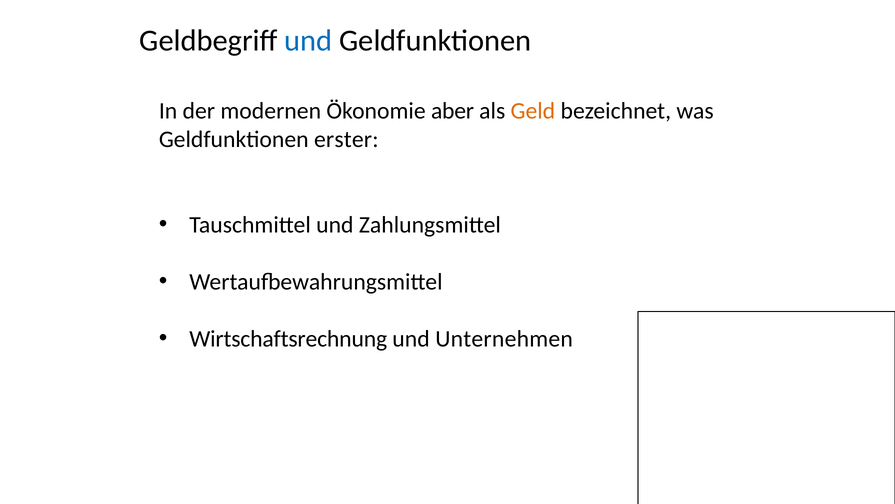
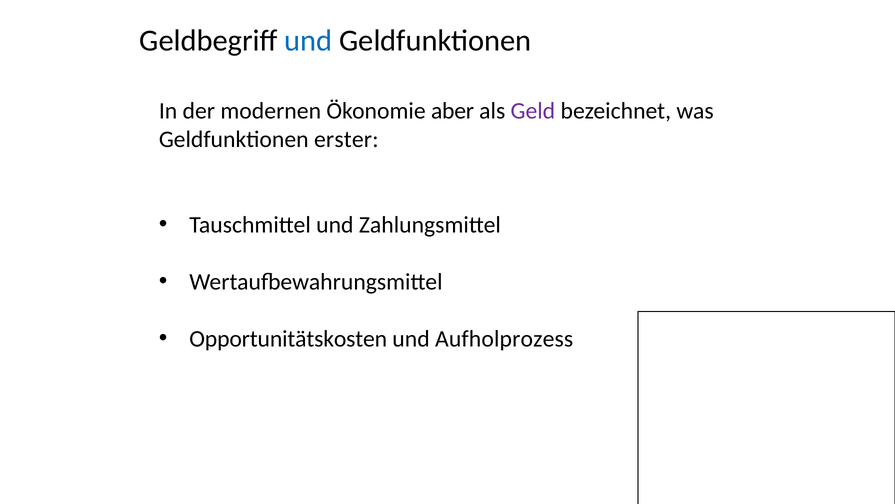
Geld colour: orange -> purple (533, 111)
Wirtschaftsrechnung: Wirtschaftsrechnung -> Opportunitätskosten (288, 338)
Unternehmen: Unternehmen -> Aufholprozess (504, 338)
